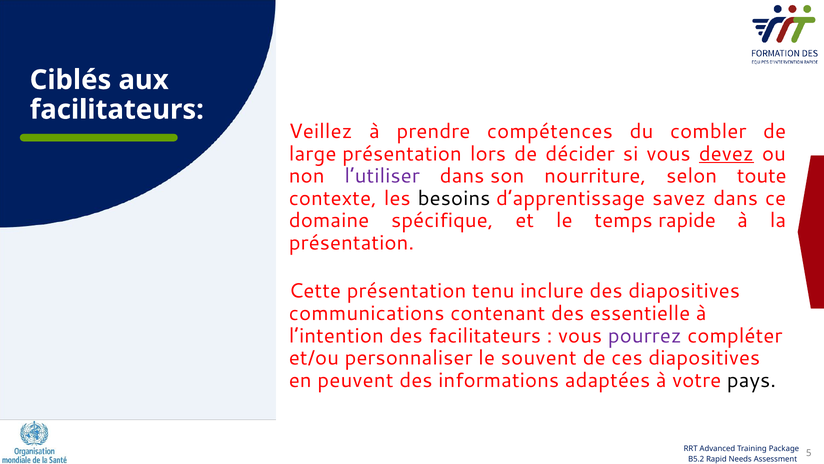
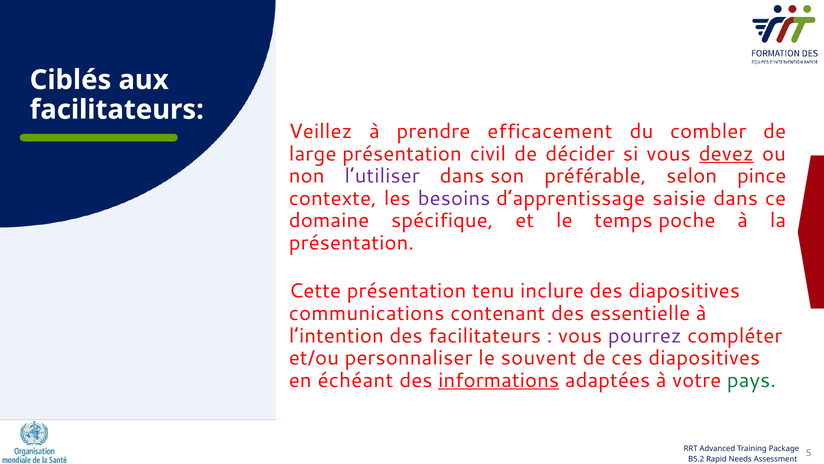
compétences: compétences -> efficacement (550, 131)
lors: lors -> civil (488, 154)
nourriture: nourriture -> préférable (595, 176)
toute: toute -> pince (762, 176)
besoins colour: black -> purple (454, 198)
savez: savez -> saisie (679, 198)
rapide: rapide -> poche (687, 220)
peuvent: peuvent -> échéant (355, 380)
informations underline: none -> present (499, 380)
pays colour: black -> green (751, 380)
